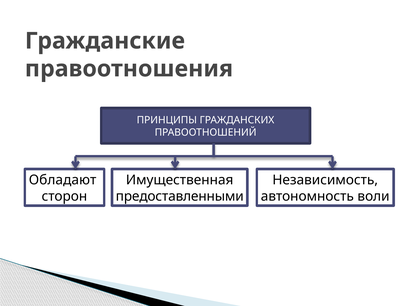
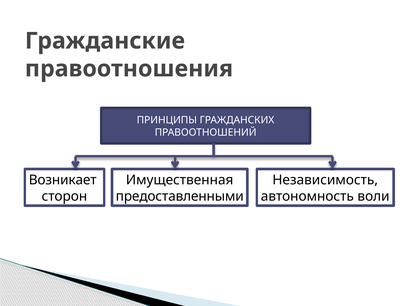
Обладают: Обладают -> Возникает (63, 180)
